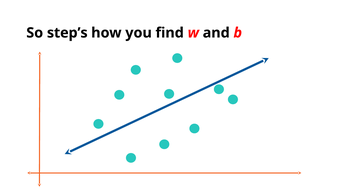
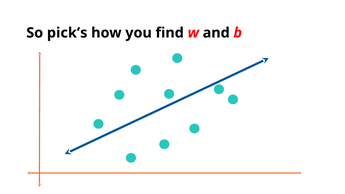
step’s: step’s -> pick’s (67, 33)
